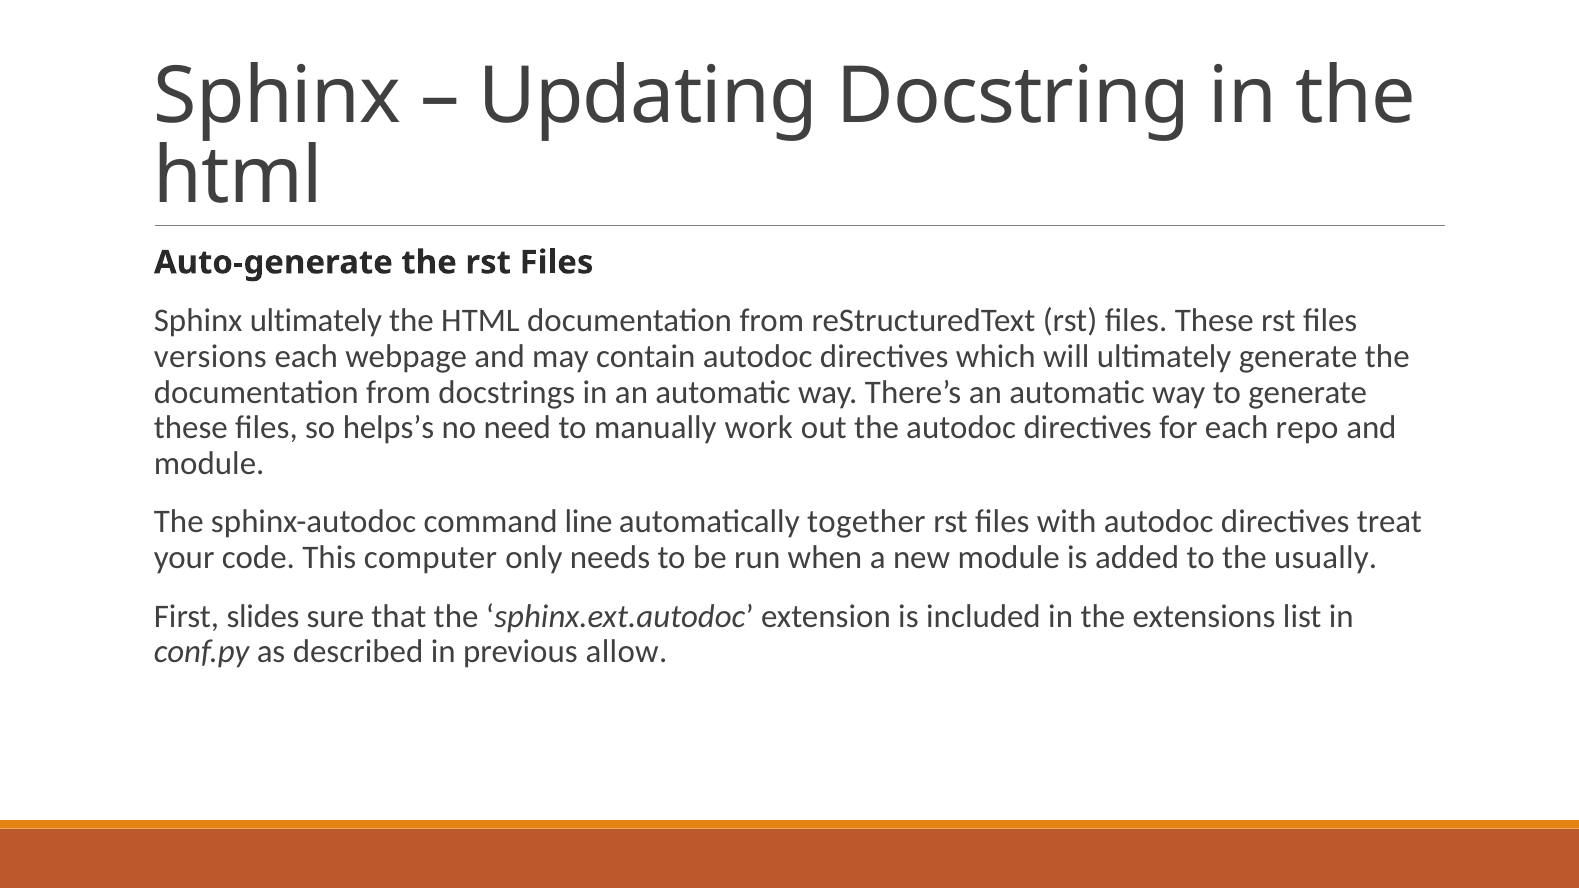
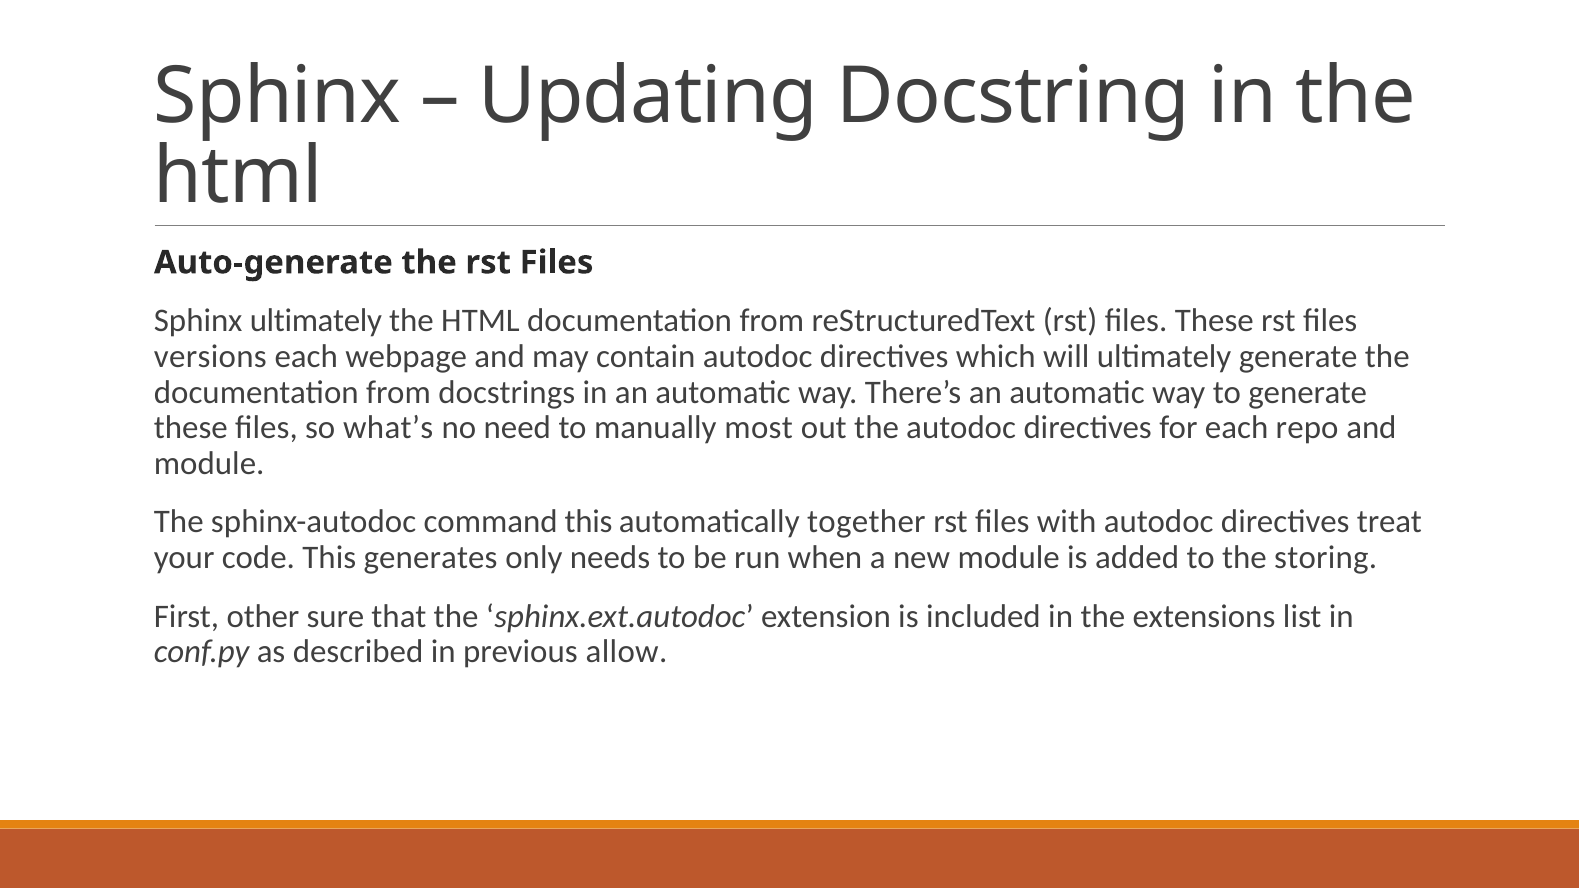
helps’s: helps’s -> what’s (388, 428)
work: work -> most (759, 428)
command line: line -> this (589, 522)
computer: computer -> generates (431, 558)
usually: usually -> storing (1326, 558)
slides: slides -> other (263, 616)
